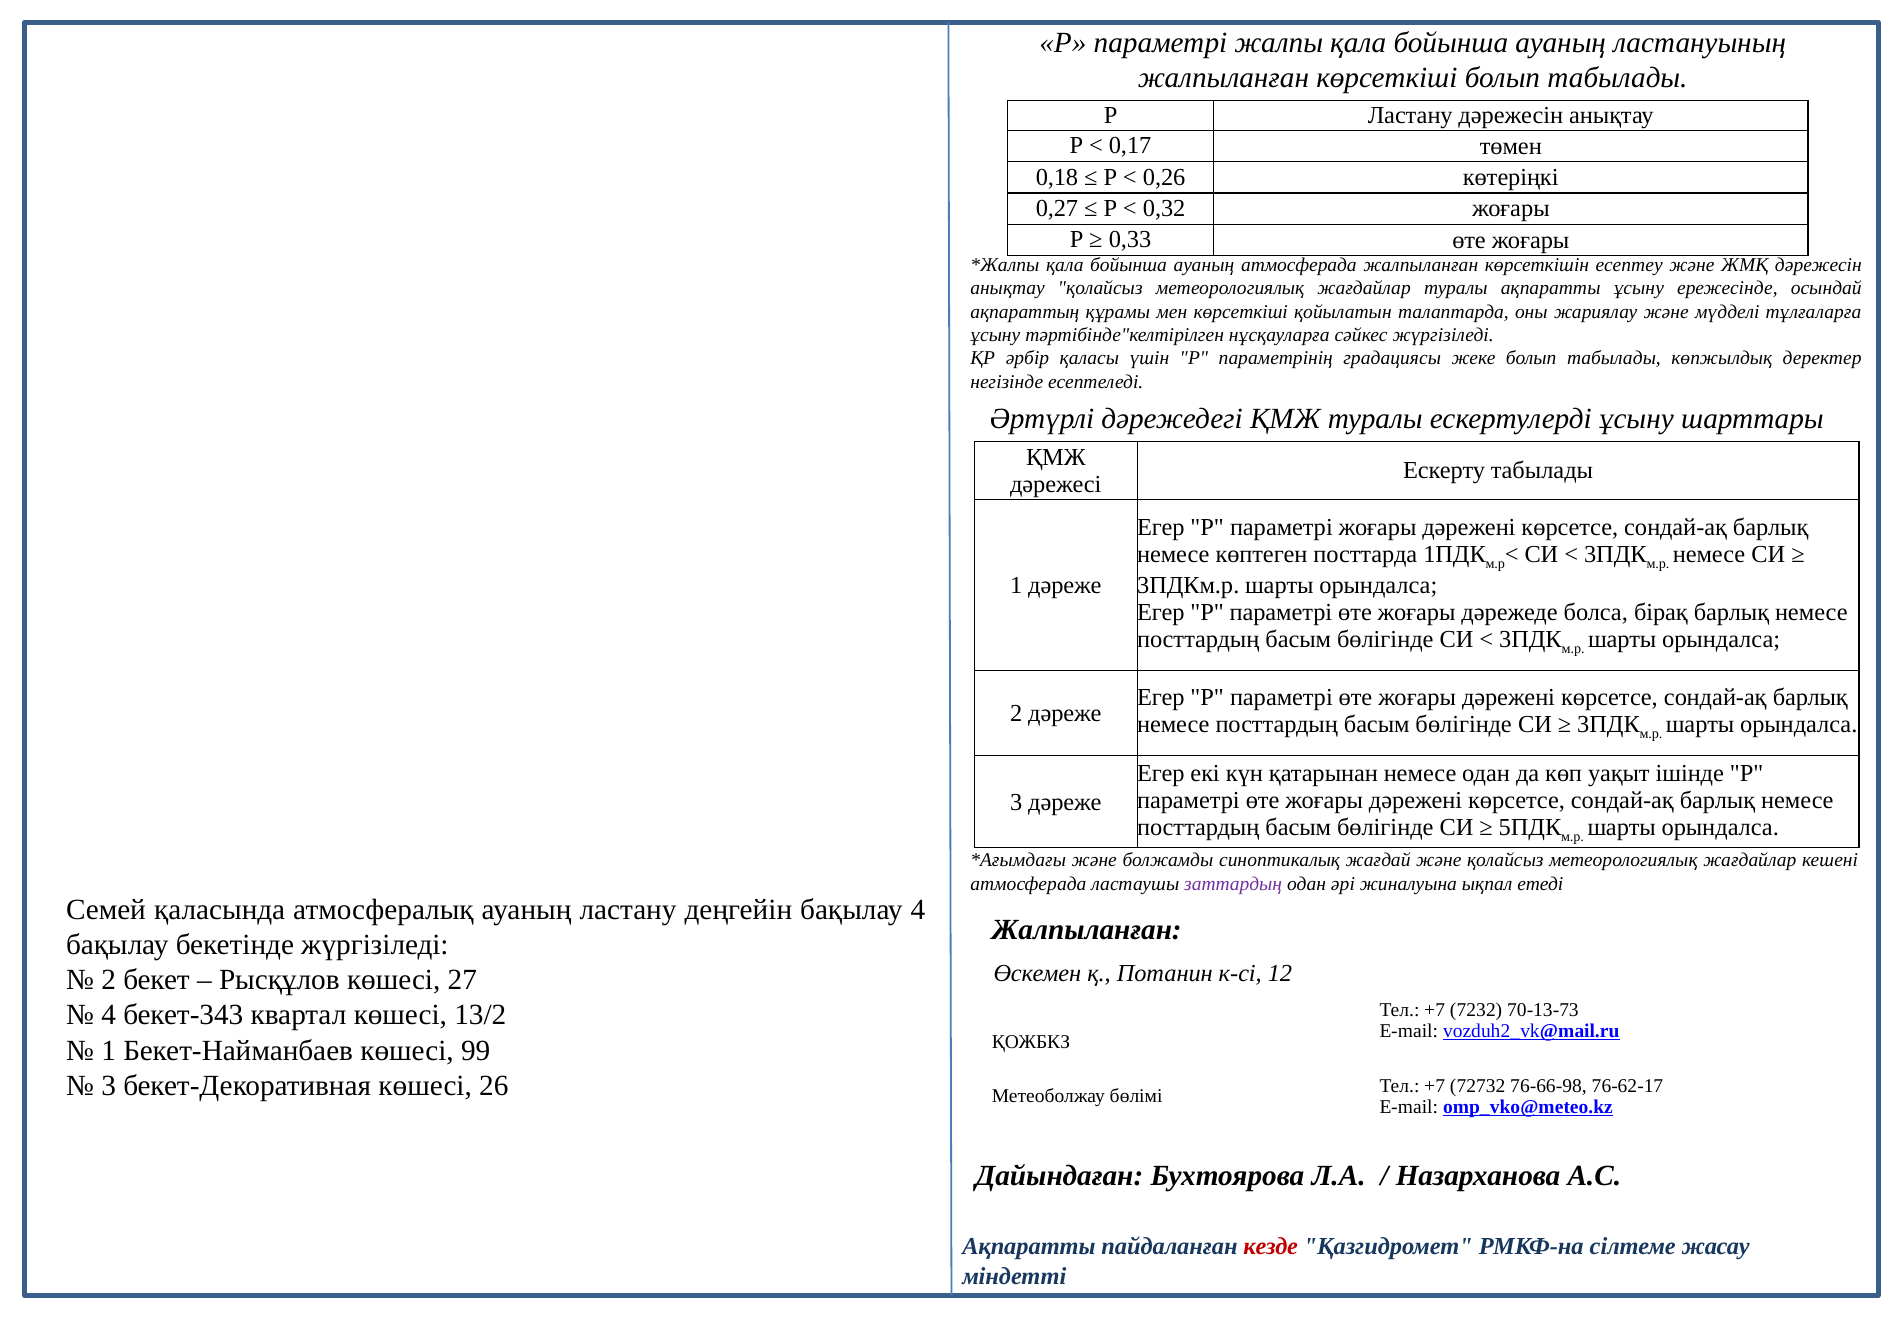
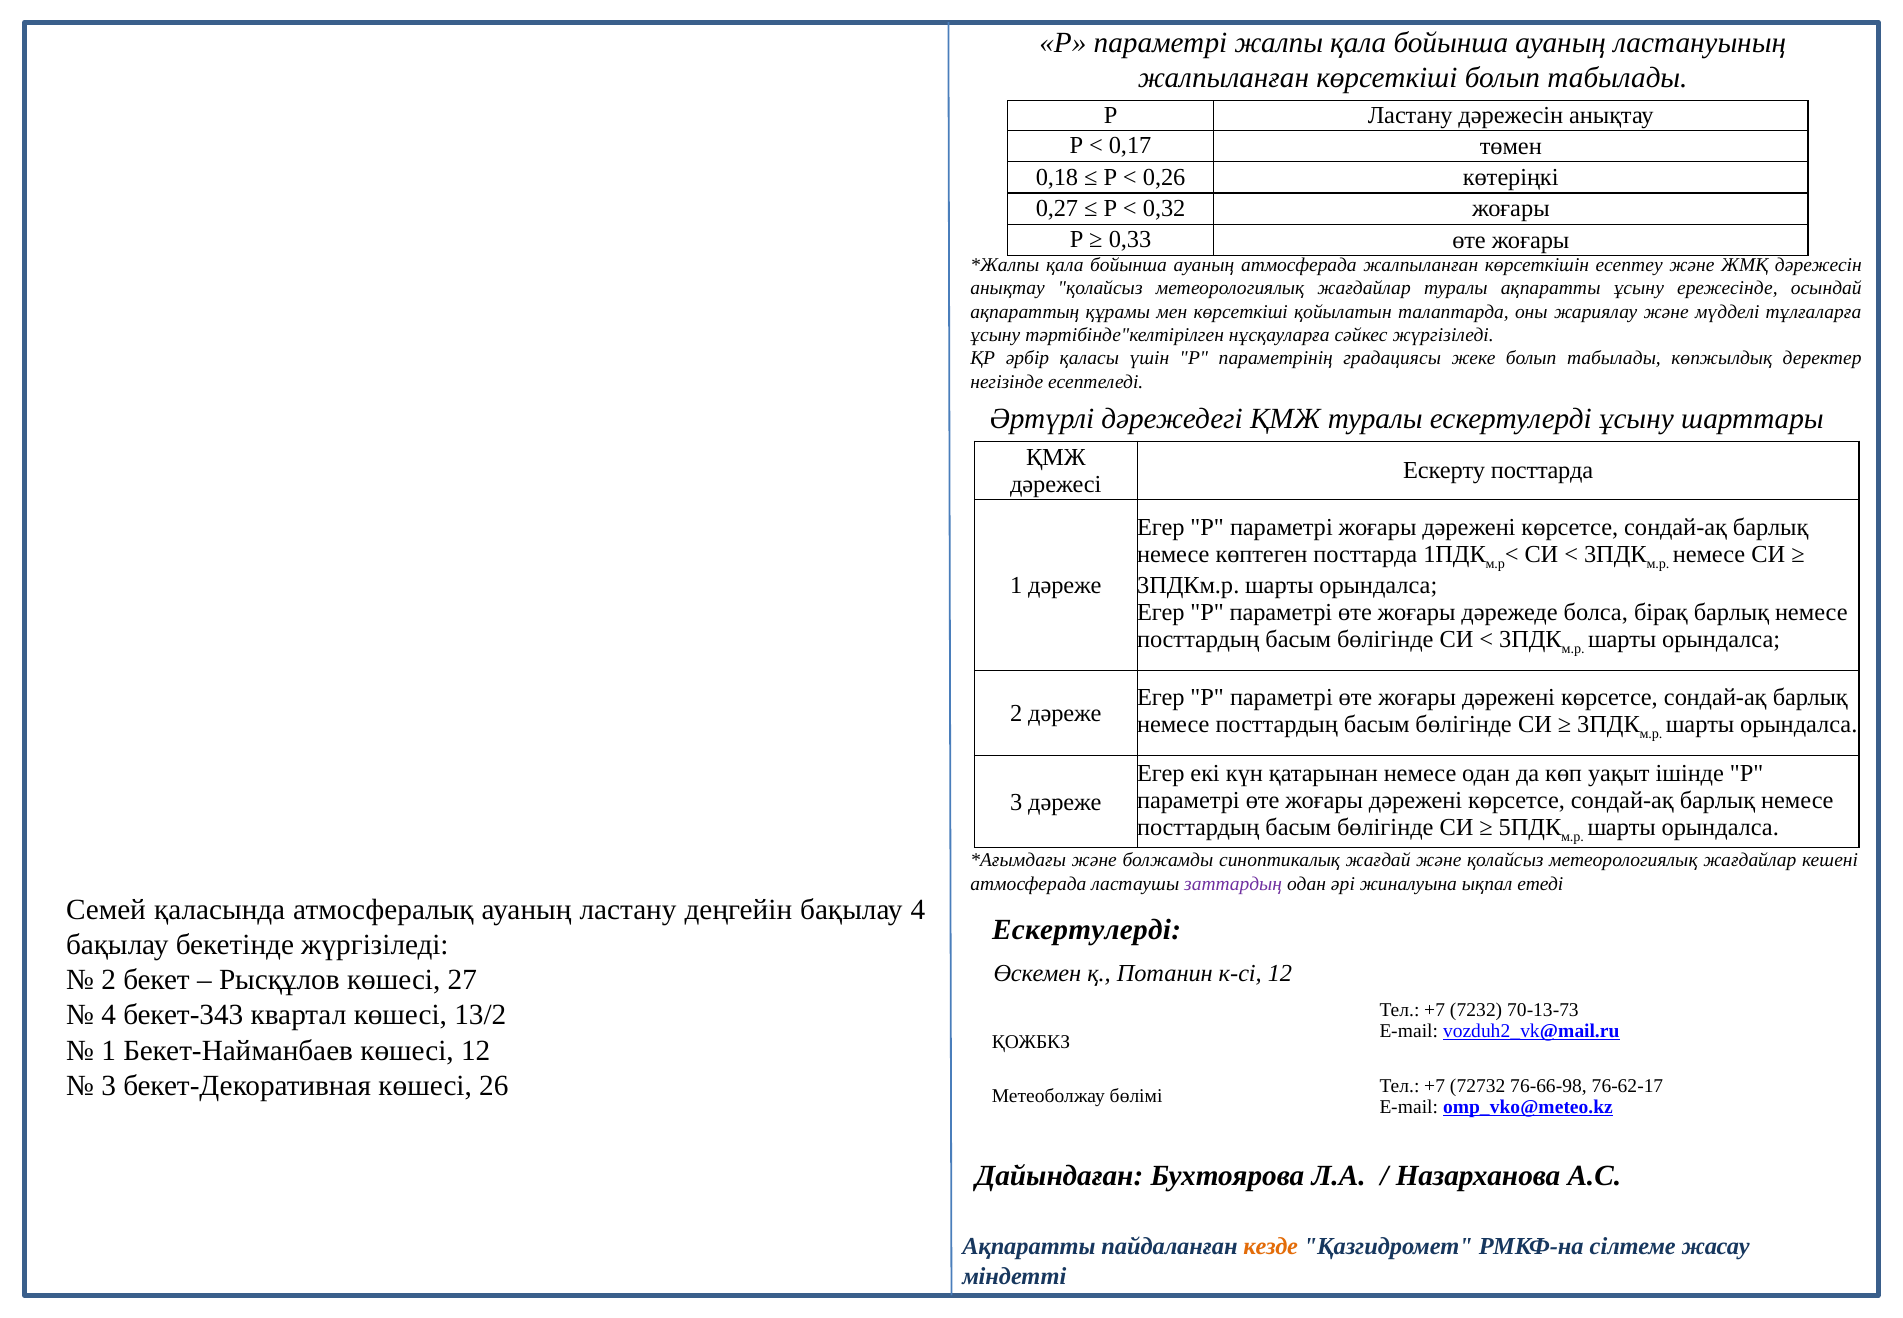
Ескерту табылады: табылады -> посттарда (1542, 470)
Жалпыланған: Жалпыланған -> Ескертулерді (1087, 930)
көшесі 99: 99 -> 12 (476, 1050)
кезде colour: red -> orange (1271, 1246)
